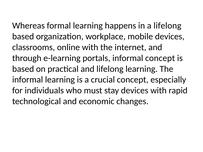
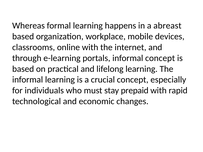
a lifelong: lifelong -> abreast (167, 26)
stay devices: devices -> prepaid (135, 91)
